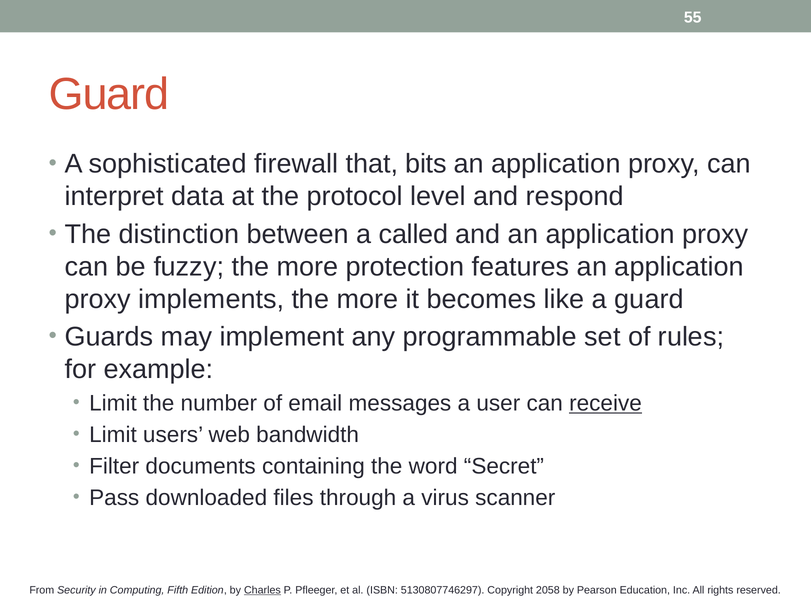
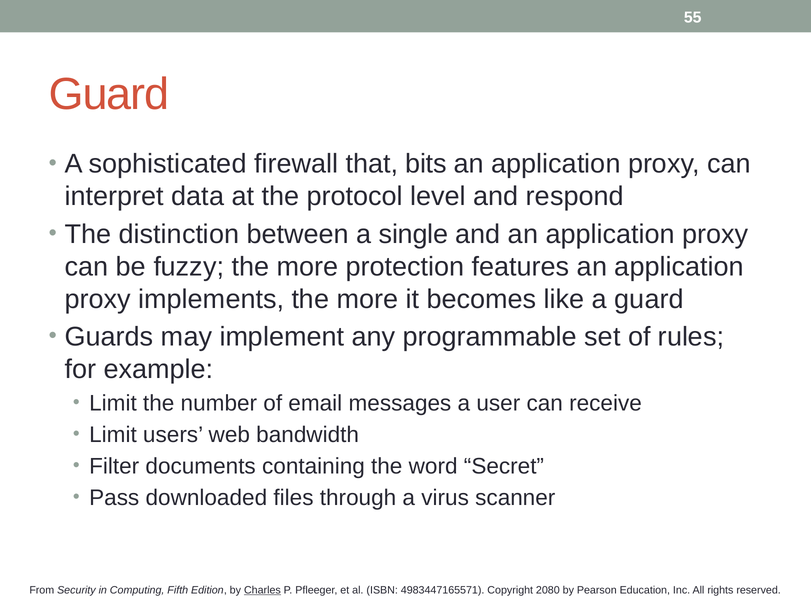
called: called -> single (413, 234)
receive underline: present -> none (606, 403)
5130807746297: 5130807746297 -> 4983447165571 (443, 590)
2058: 2058 -> 2080 (548, 590)
